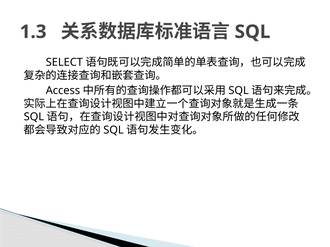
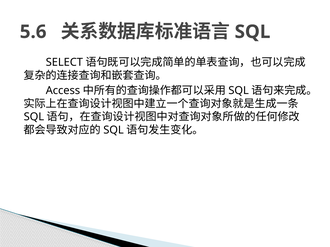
1.3: 1.3 -> 5.6 (33, 32)
